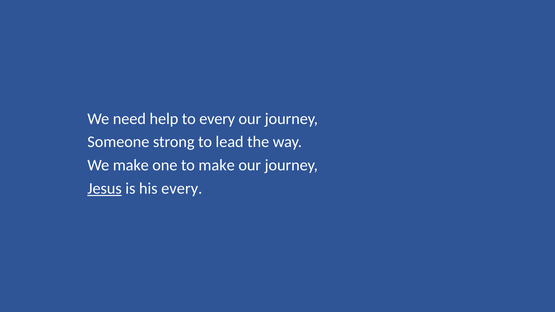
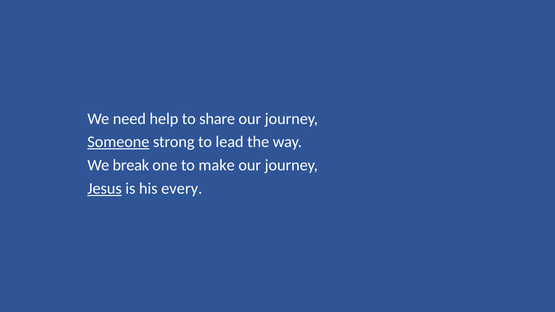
to every: every -> share (217, 119)
Someone underline: none -> present (118, 142)
We make: make -> break (131, 165)
